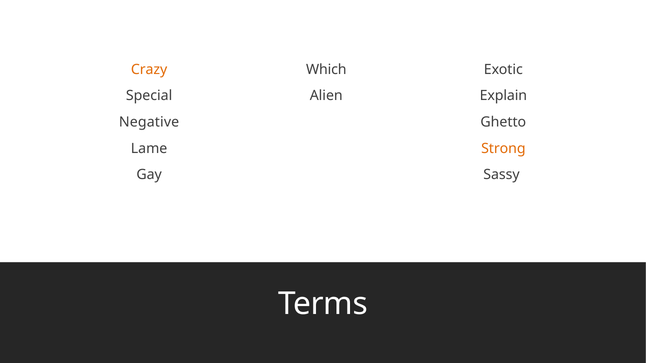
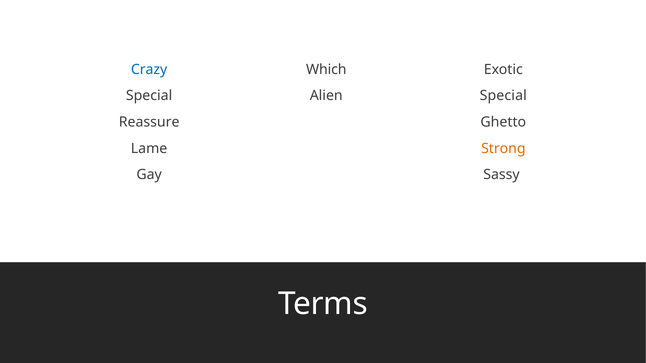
Crazy colour: orange -> blue (149, 69)
Explain: Explain -> Special (503, 96)
Negative: Negative -> Reassure (149, 122)
